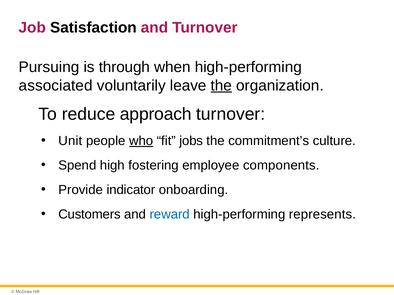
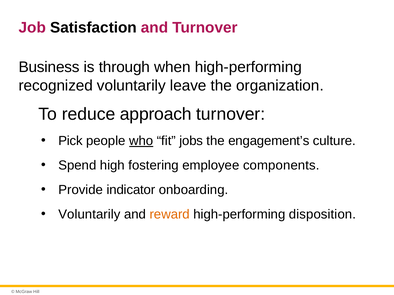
Pursuing: Pursuing -> Business (49, 67)
associated: associated -> recognized (56, 86)
the underline: present -> none (221, 86)
Unit: Unit -> Pick (70, 141)
commitment’s: commitment’s -> engagement’s (269, 141)
Customers: Customers -> Voluntarily (89, 215)
reward colour: blue -> orange (170, 215)
represents: represents -> disposition (322, 215)
